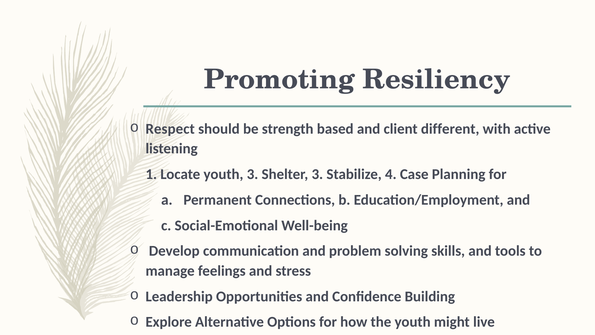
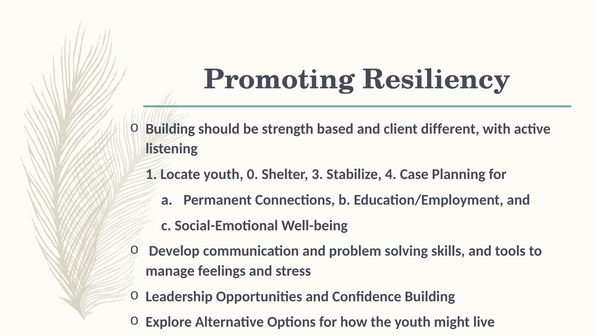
Respect: Respect -> Building (170, 129)
youth 3: 3 -> 0 (253, 174)
